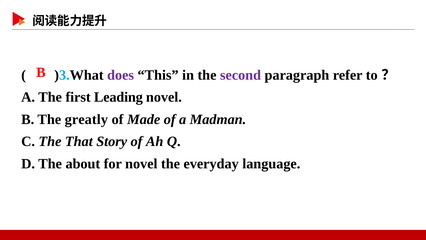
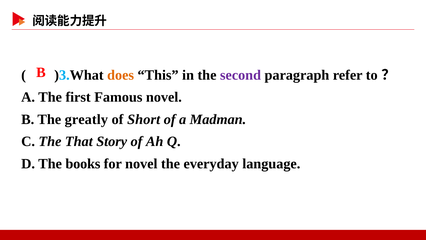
does colour: purple -> orange (121, 75)
Leading: Leading -> Famous (118, 97)
Made: Made -> Short (144, 119)
about: about -> books (83, 164)
